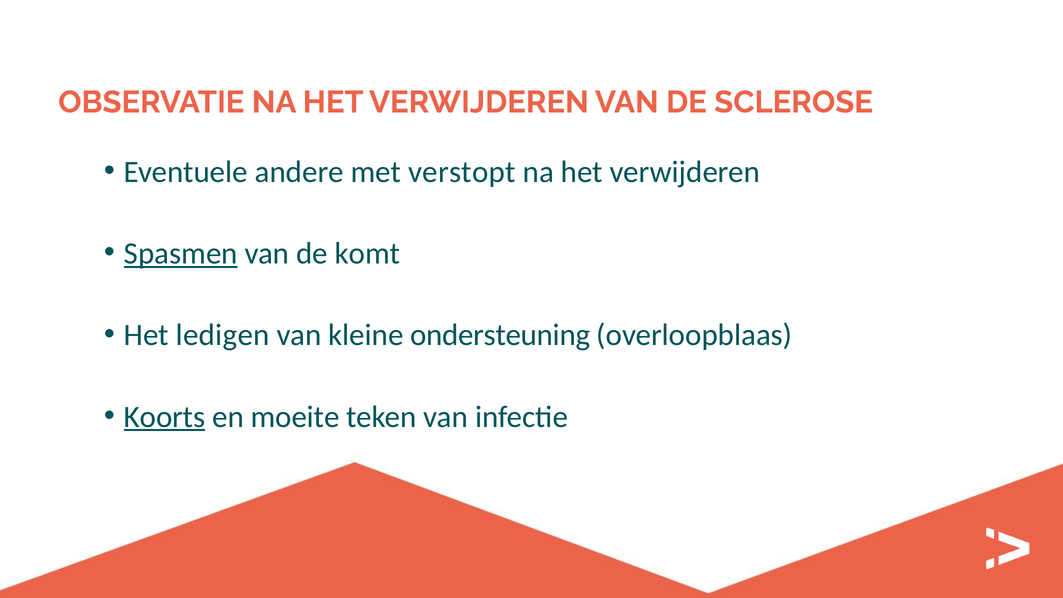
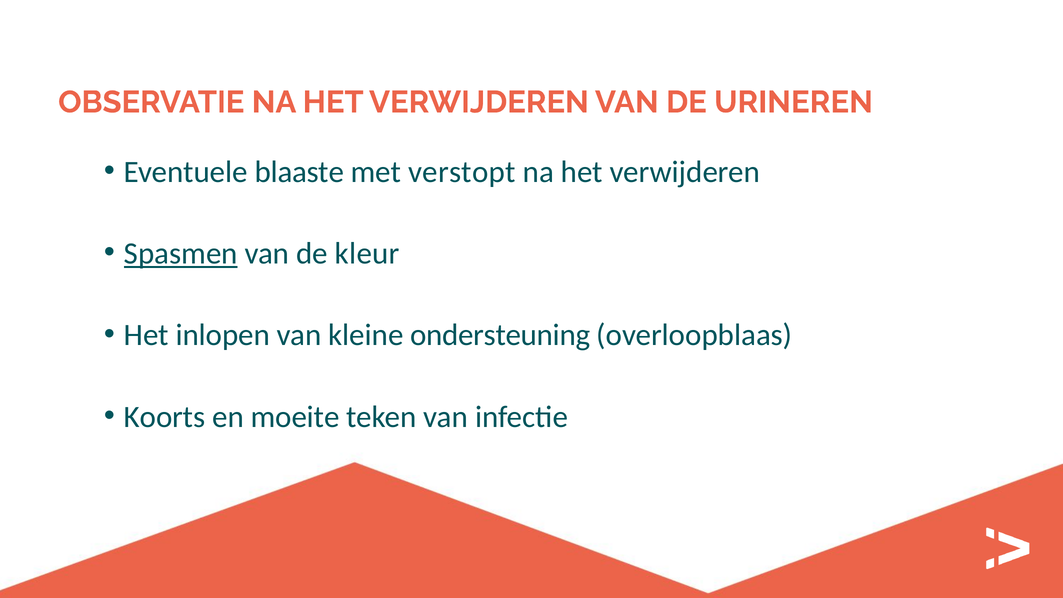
SCLEROSE: SCLEROSE -> URINEREN (794, 102)
andere: andere -> blaaste (299, 172)
komt: komt -> kleur (367, 254)
ledigen: ledigen -> inlopen (223, 335)
Koorts underline: present -> none (165, 417)
